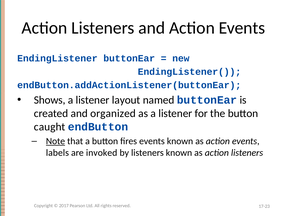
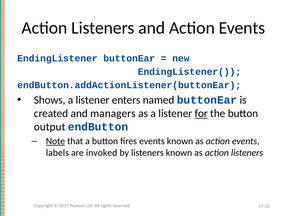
layout: layout -> enters (126, 100)
organized: organized -> managers (113, 113)
for underline: none -> present (201, 113)
caught: caught -> output (50, 126)
